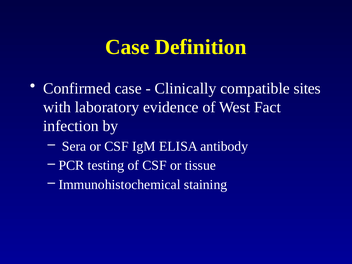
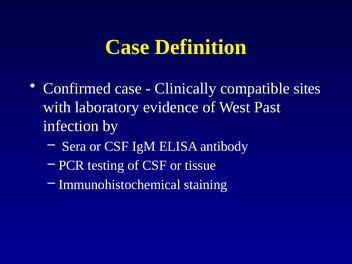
Fact: Fact -> Past (267, 107)
